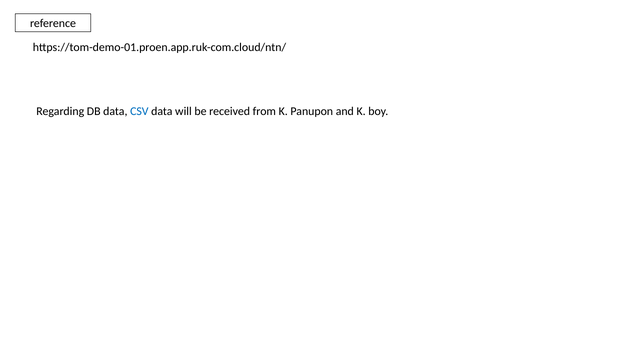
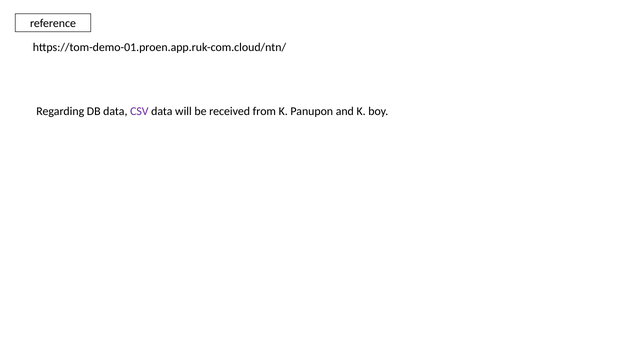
CSV colour: blue -> purple (139, 111)
